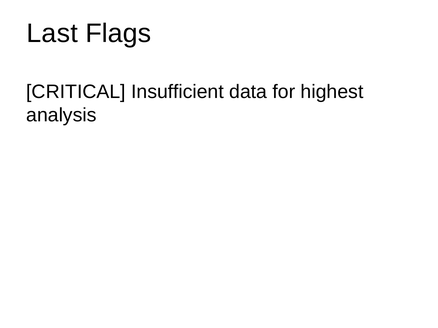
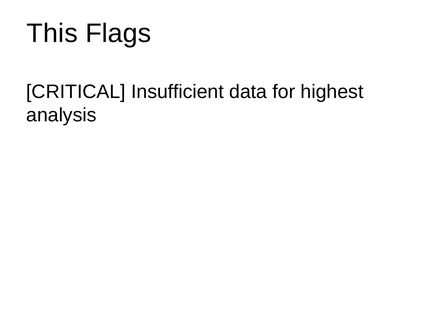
Last: Last -> This (52, 33)
